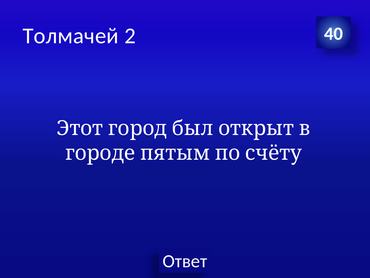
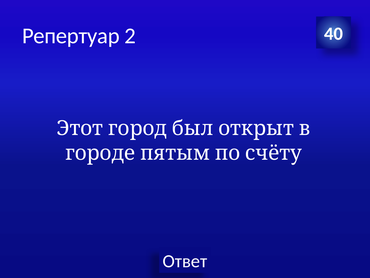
Толмачей: Толмачей -> Репертуар (71, 36)
